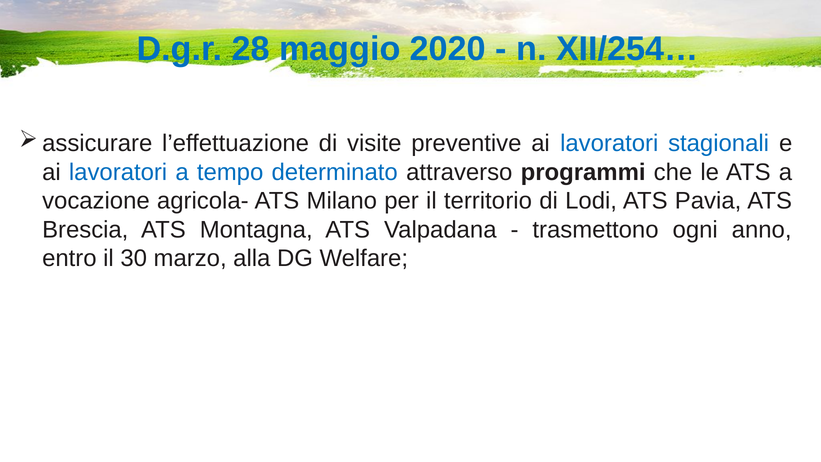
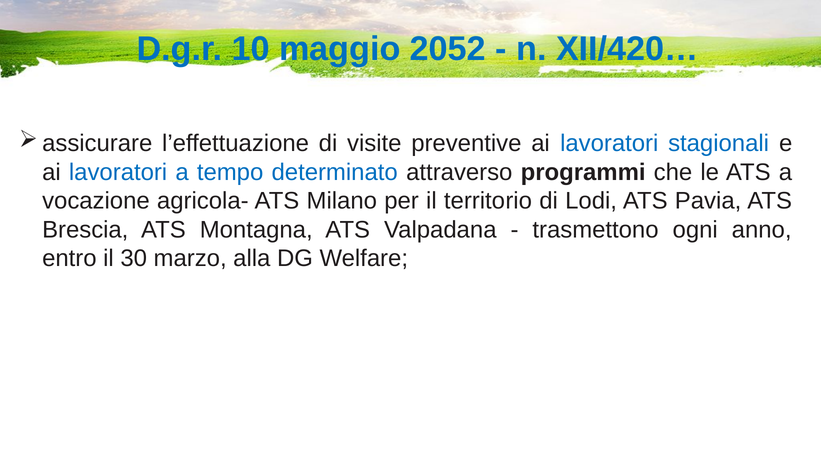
28: 28 -> 10 (251, 49)
2020: 2020 -> 2052 (448, 49)
XII/254…: XII/254… -> XII/420… (627, 49)
